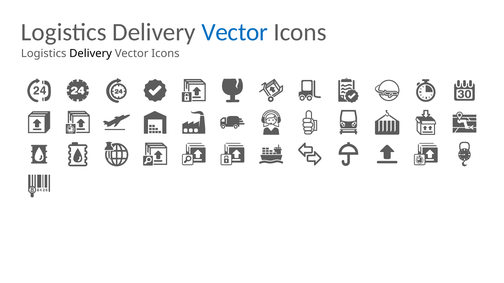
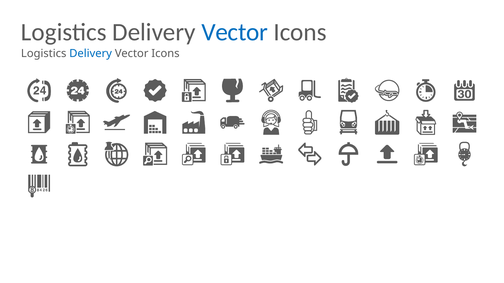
Delivery colour: black -> blue (91, 53)
